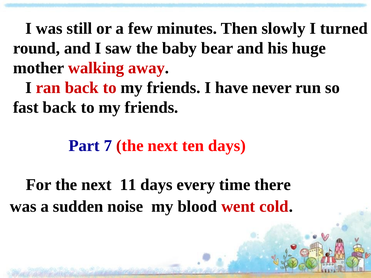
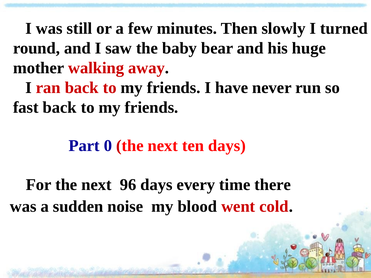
7: 7 -> 0 (108, 146)
11: 11 -> 96 (128, 185)
